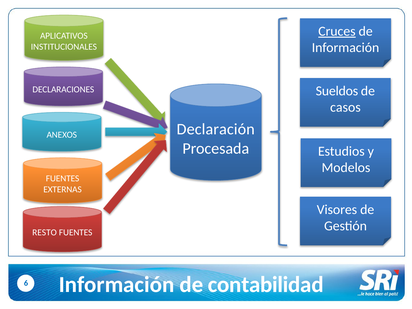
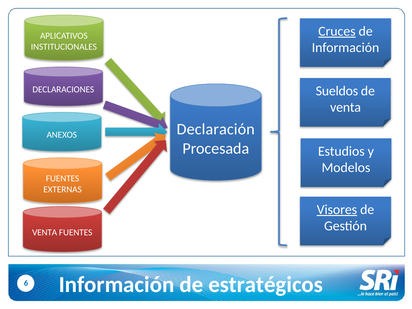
casos: casos -> venta (346, 107)
Visores underline: none -> present (337, 210)
RESTO: RESTO -> VENTA (45, 233)
contabilidad: contabilidad -> estratégicos (266, 285)
